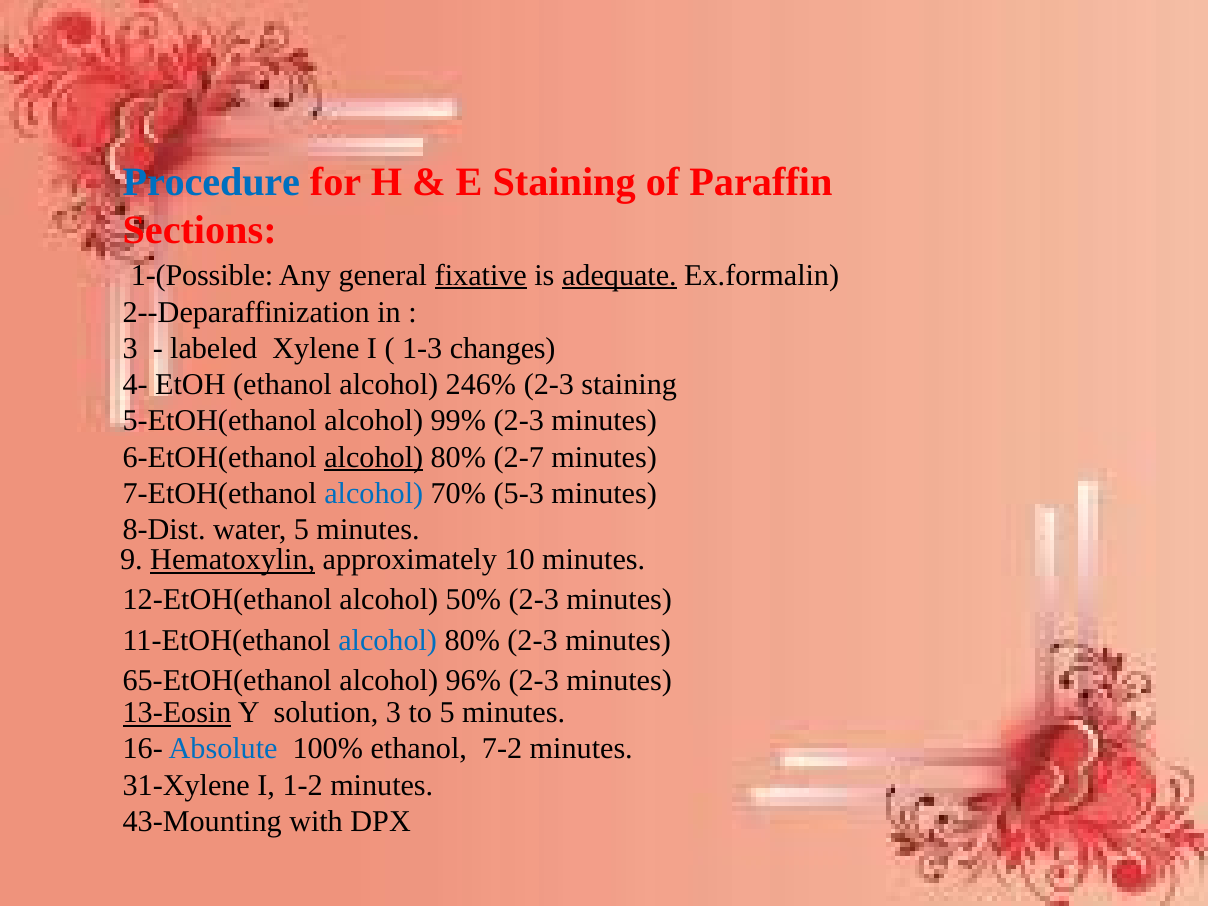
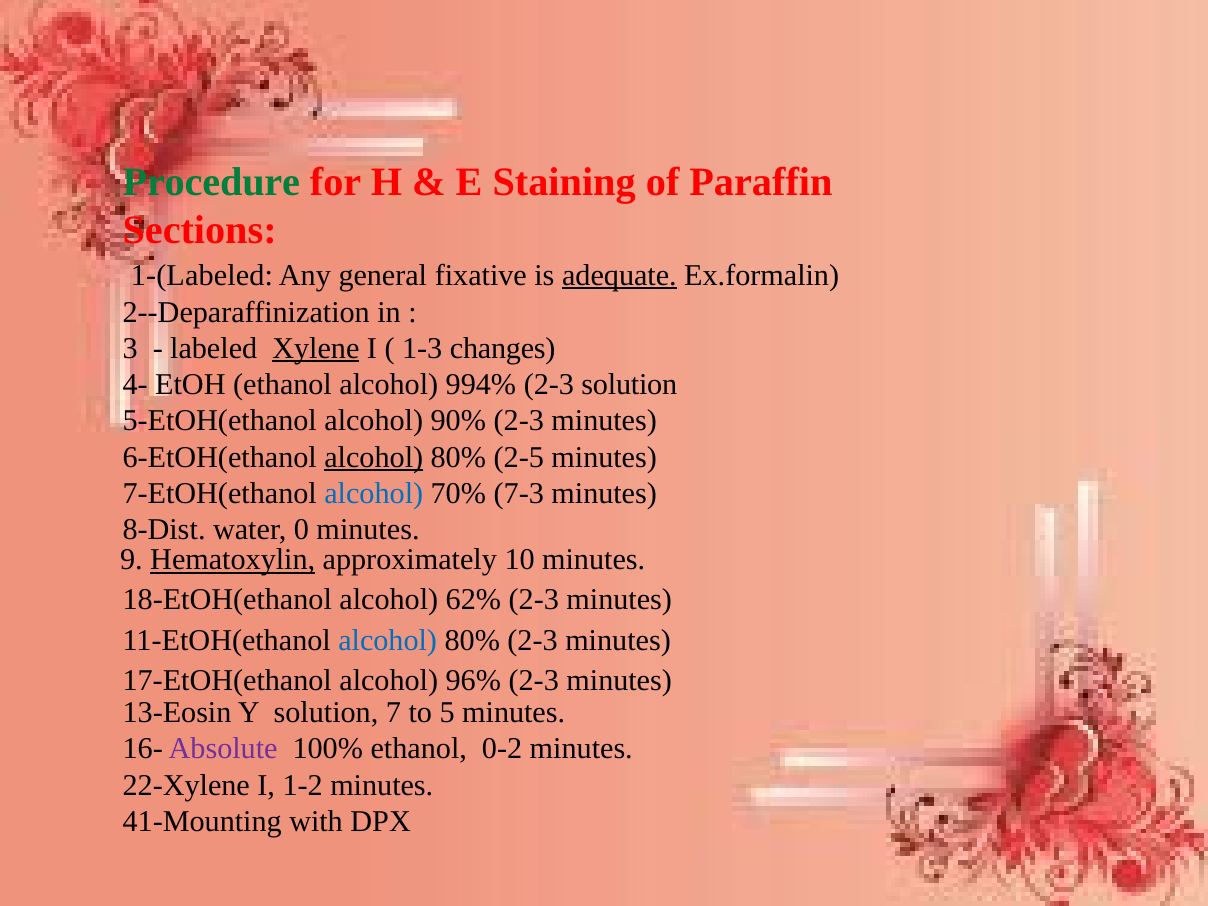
Procedure colour: blue -> green (211, 182)
1-(Possible: 1-(Possible -> 1-(Labeled (202, 275)
fixative underline: present -> none (481, 275)
Xylene underline: none -> present (316, 348)
246%: 246% -> 994% (481, 385)
2-3 staining: staining -> solution (629, 385)
99%: 99% -> 90% (458, 421)
2-7: 2-7 -> 2-5 (519, 457)
5-3: 5-3 -> 7-3 (519, 493)
water 5: 5 -> 0 (302, 530)
12-EtOH(ethanol: 12-EtOH(ethanol -> 18-EtOH(ethanol (227, 600)
50%: 50% -> 62% (473, 600)
65-EtOH(ethanol: 65-EtOH(ethanol -> 17-EtOH(ethanol (227, 680)
13-Eosin underline: present -> none (177, 713)
solution 3: 3 -> 7 (393, 713)
Absolute colour: blue -> purple (223, 749)
7-2: 7-2 -> 0-2 (502, 749)
31-Xylene: 31-Xylene -> 22-Xylene (186, 785)
43-Mounting: 43-Mounting -> 41-Mounting (202, 821)
